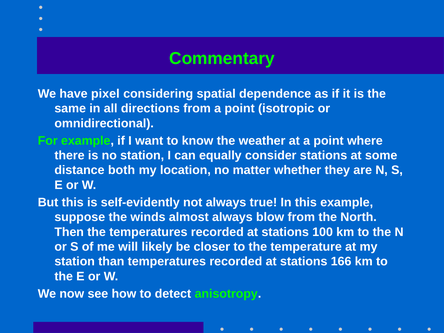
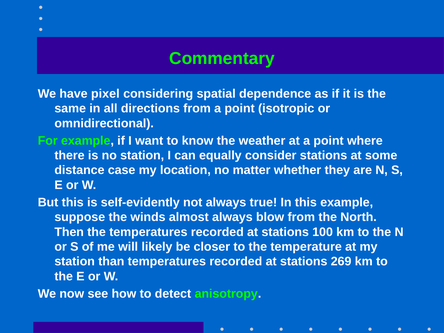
both: both -> case (122, 170)
166: 166 -> 269 (341, 262)
